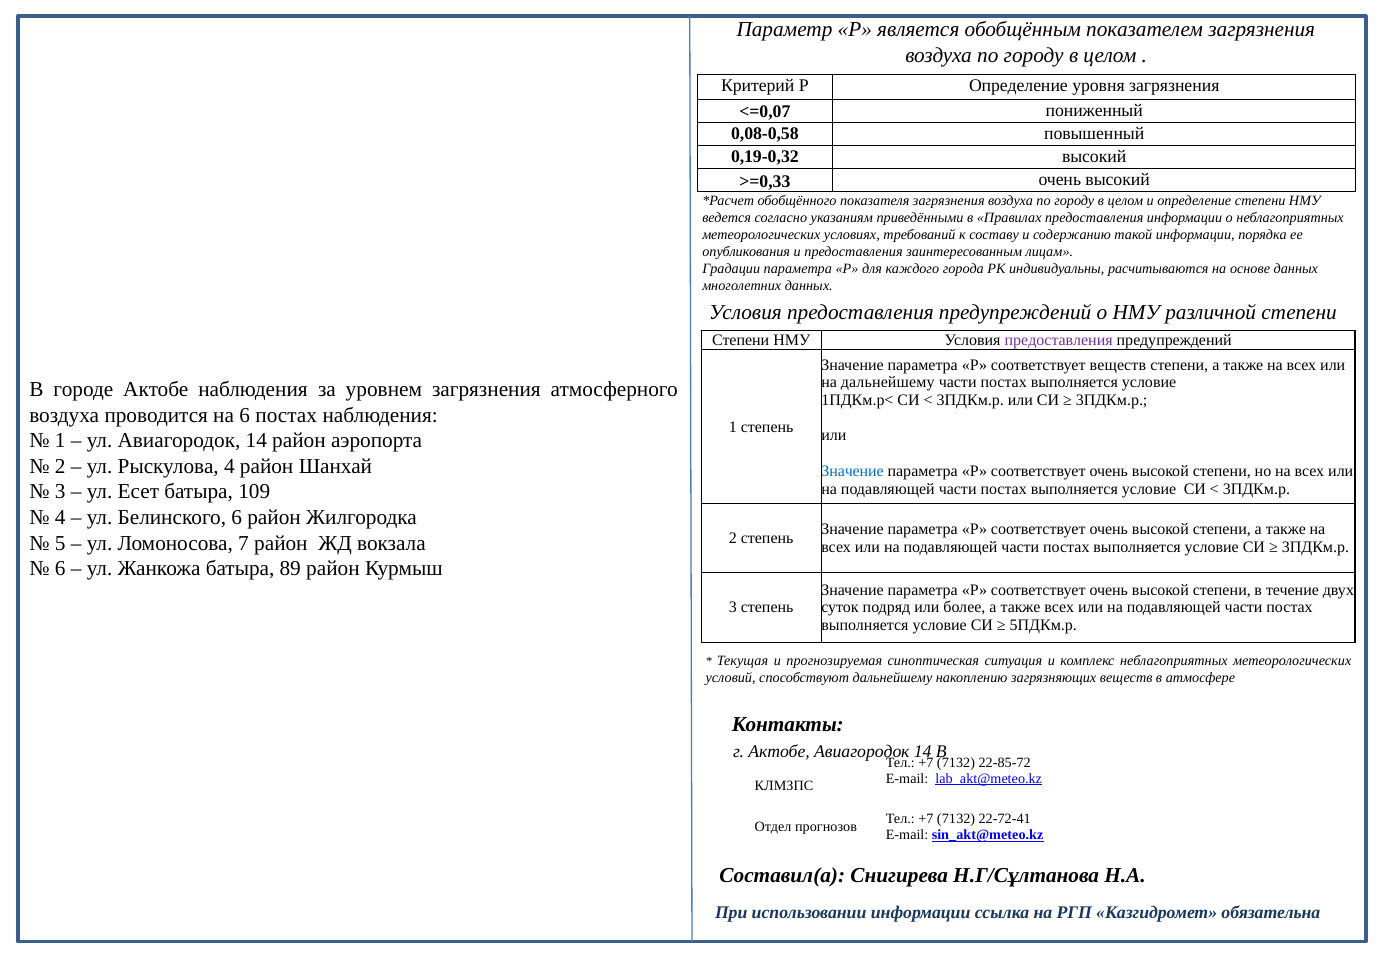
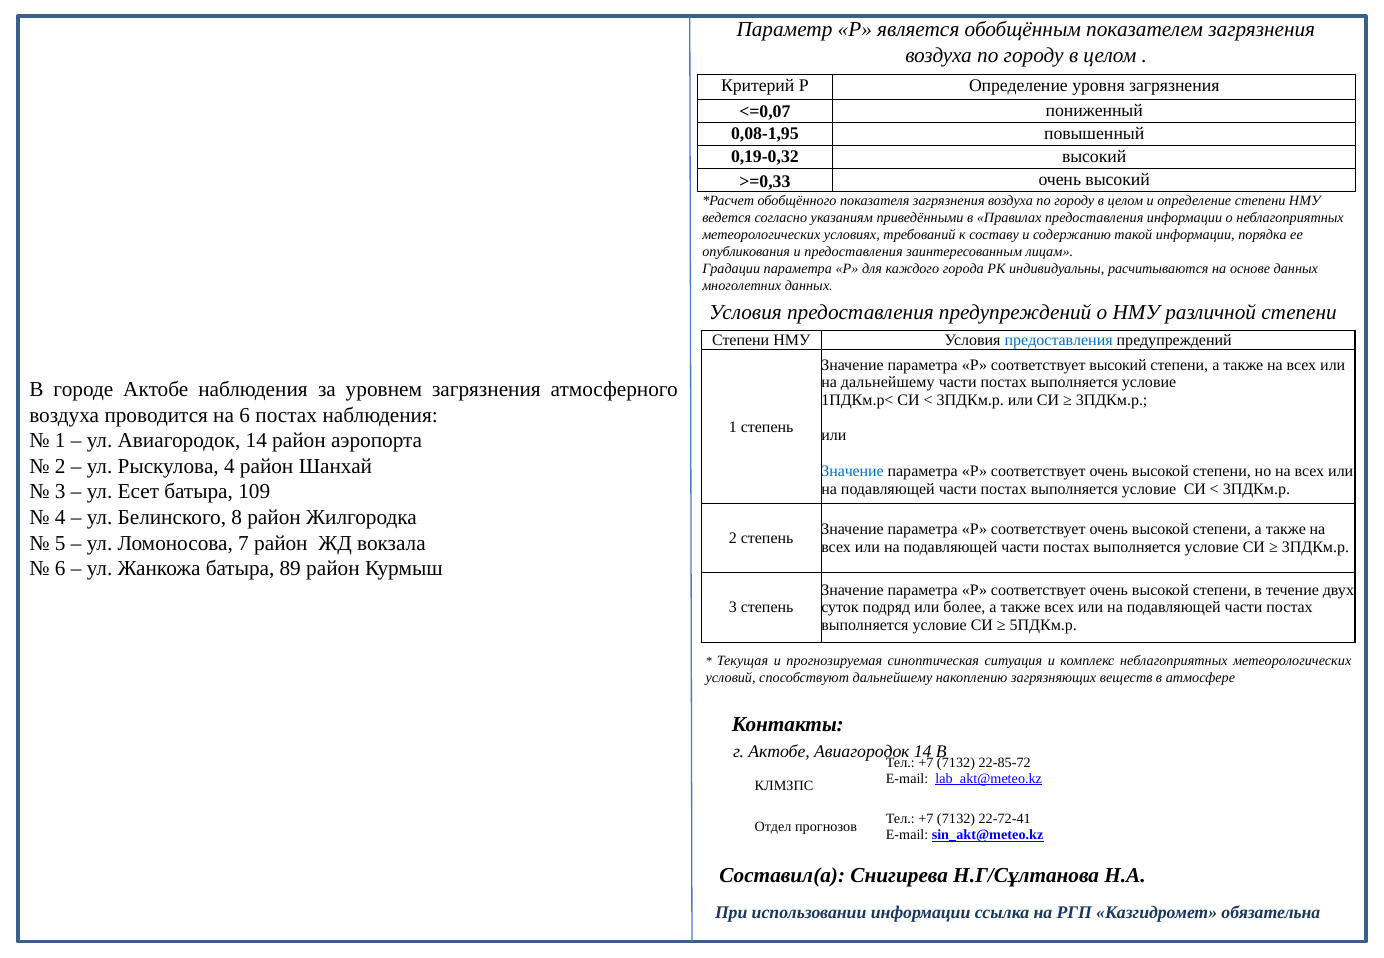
0,08-0,58: 0,08-0,58 -> 0,08-1,95 (765, 134)
предоставления colour: purple -> blue (1059, 340)
соответствует веществ: веществ -> высокий (1118, 365)
Белинского 6: 6 -> 8 (237, 518)
